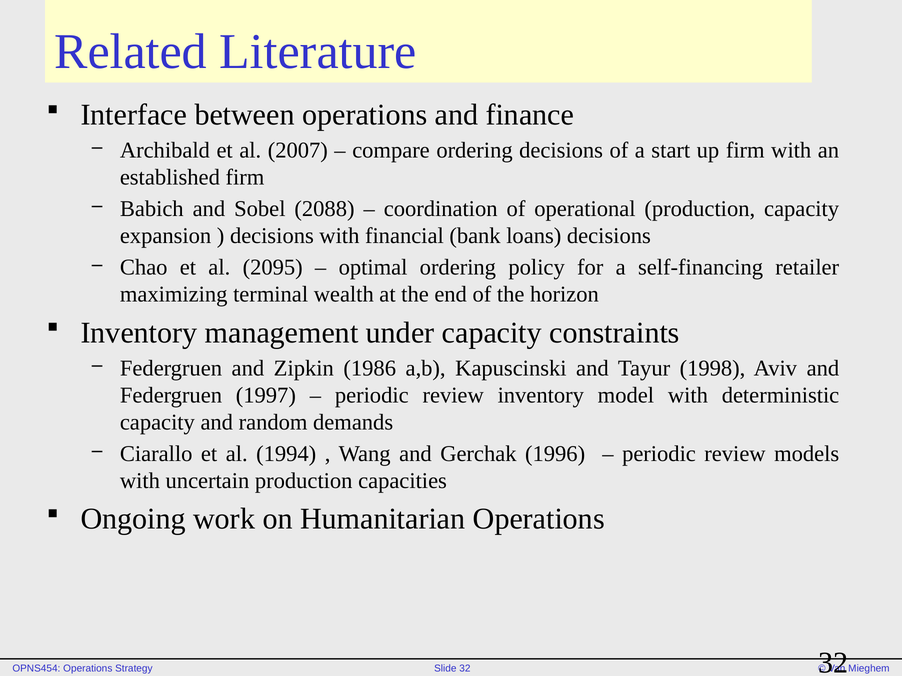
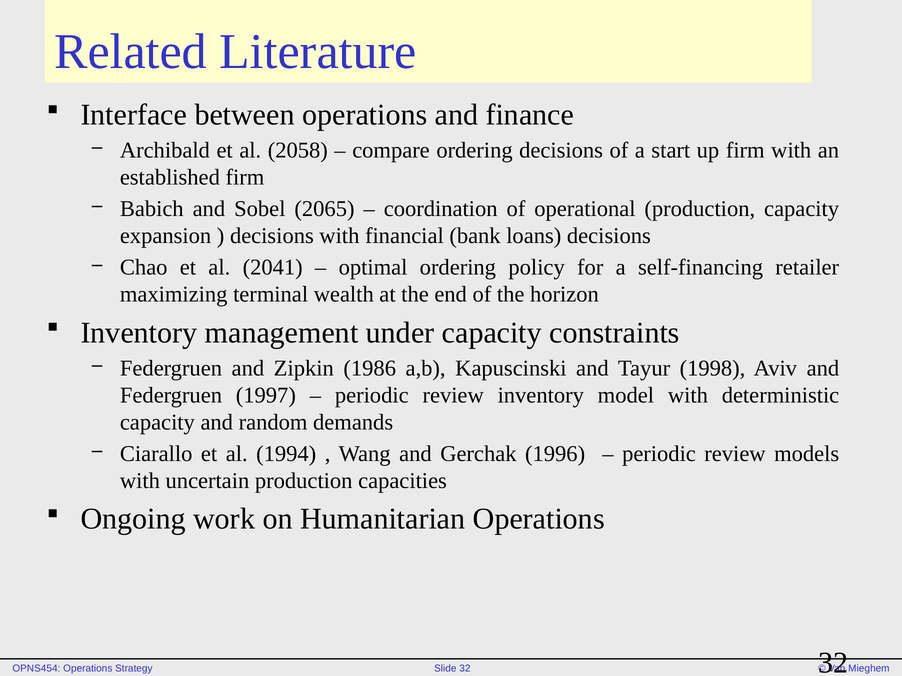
2007: 2007 -> 2058 (298, 150)
2088: 2088 -> 2065 (325, 209)
2095: 2095 -> 2041 (273, 268)
